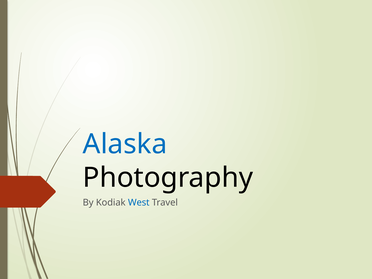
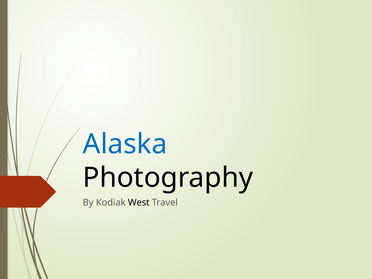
West colour: blue -> black (139, 202)
